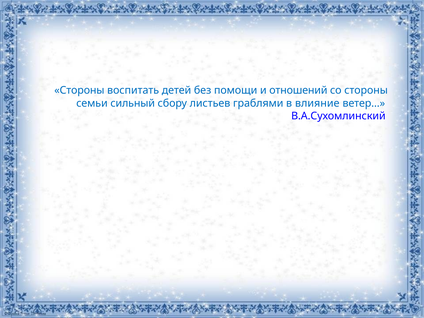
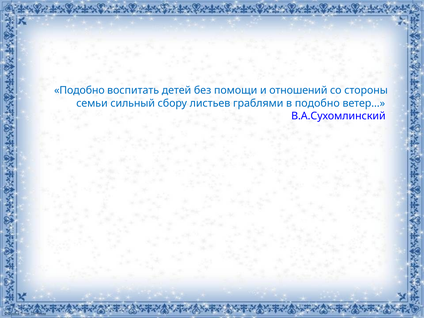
Стороны: Стороны -> Подобно (79, 90)
в влияние: влияние -> подобно (317, 103)
